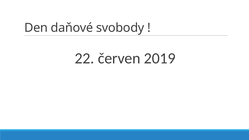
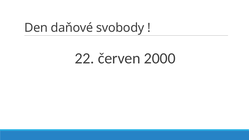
2019: 2019 -> 2000 (160, 58)
